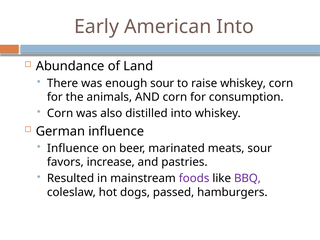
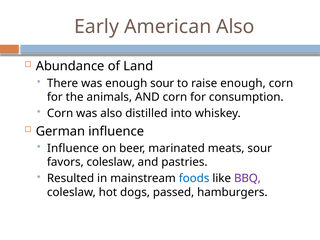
American Into: Into -> Also (235, 27)
raise whiskey: whiskey -> enough (243, 83)
favors increase: increase -> coleslaw (111, 162)
foods colour: purple -> blue (194, 178)
